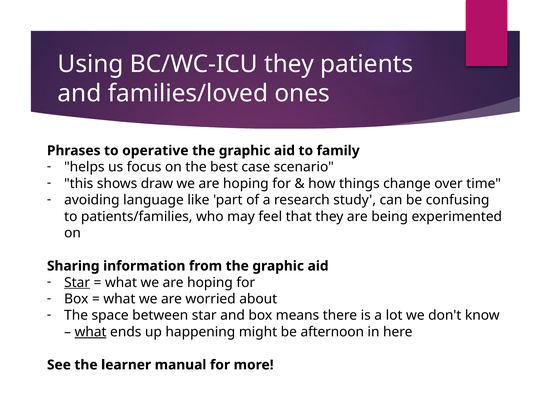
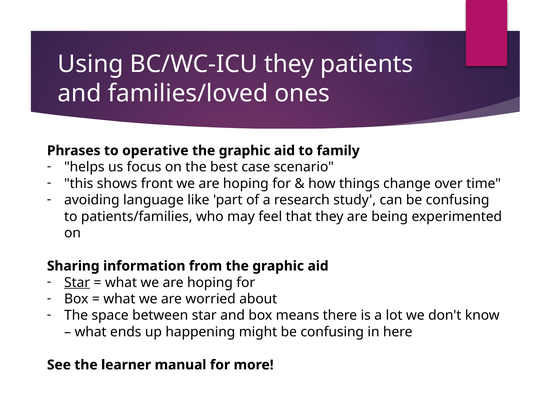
draw: draw -> front (157, 184)
what underline: present -> none (91, 332)
might be afternoon: afternoon -> confusing (332, 332)
